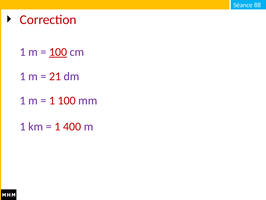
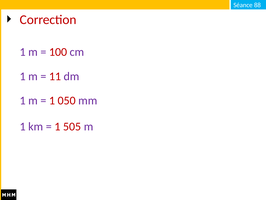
100 underline: present -> none (58, 52)
21: 21 -> 11 (55, 76)
1 100: 100 -> 050 (67, 100)
400: 400 -> 505 (72, 126)
